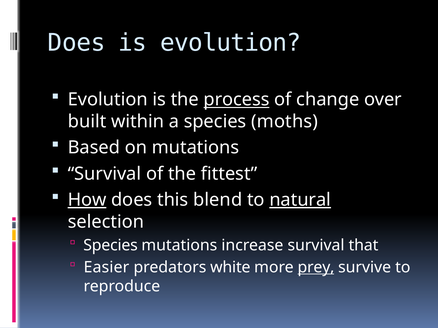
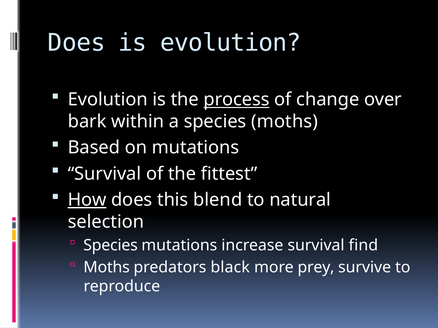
built: built -> bark (87, 122)
natural underline: present -> none (300, 200)
that: that -> find (363, 246)
Easier: Easier -> Moths (107, 268)
white: white -> black (230, 268)
prey underline: present -> none (316, 268)
